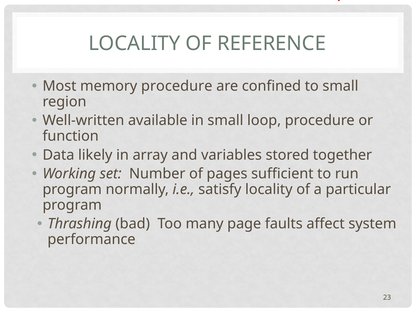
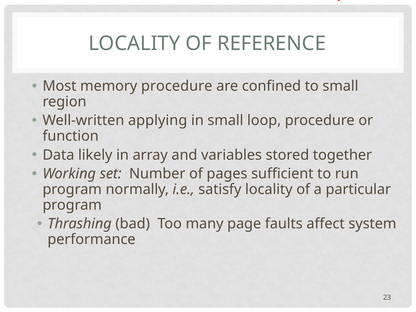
available: available -> applying (158, 120)
